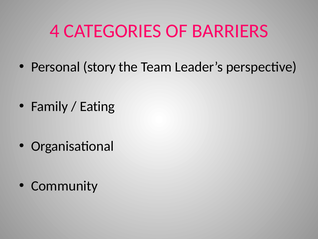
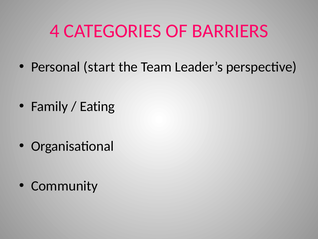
story: story -> start (99, 67)
